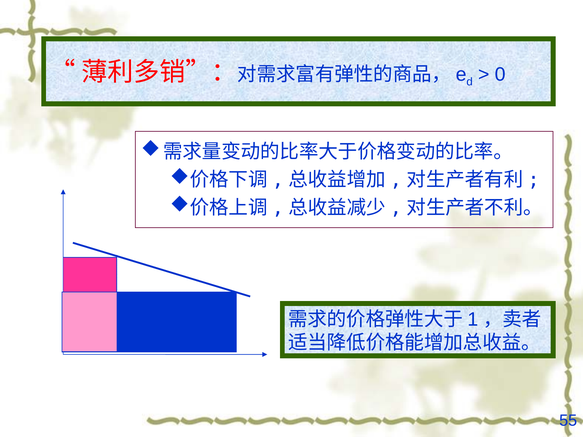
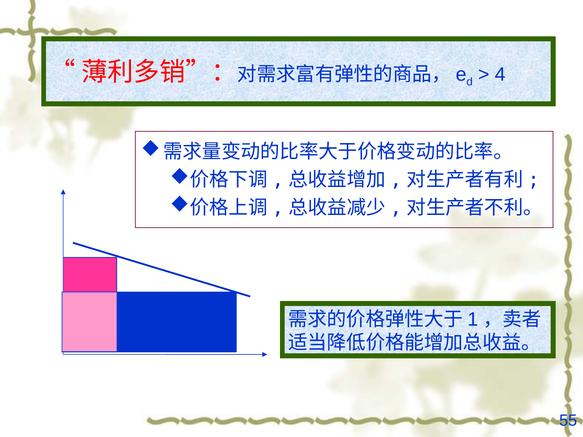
0: 0 -> 4 (500, 74)
